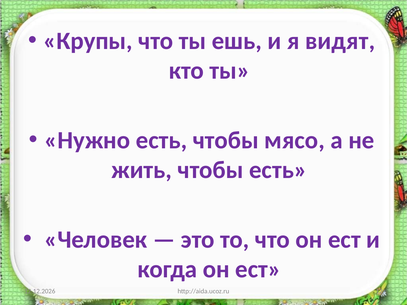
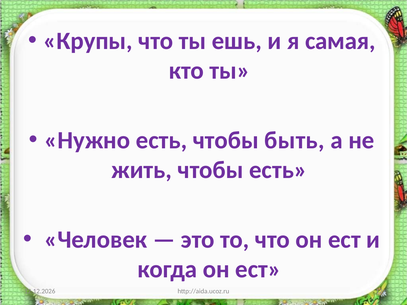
видят: видят -> самая (340, 41)
мясо: мясо -> быть (294, 140)
